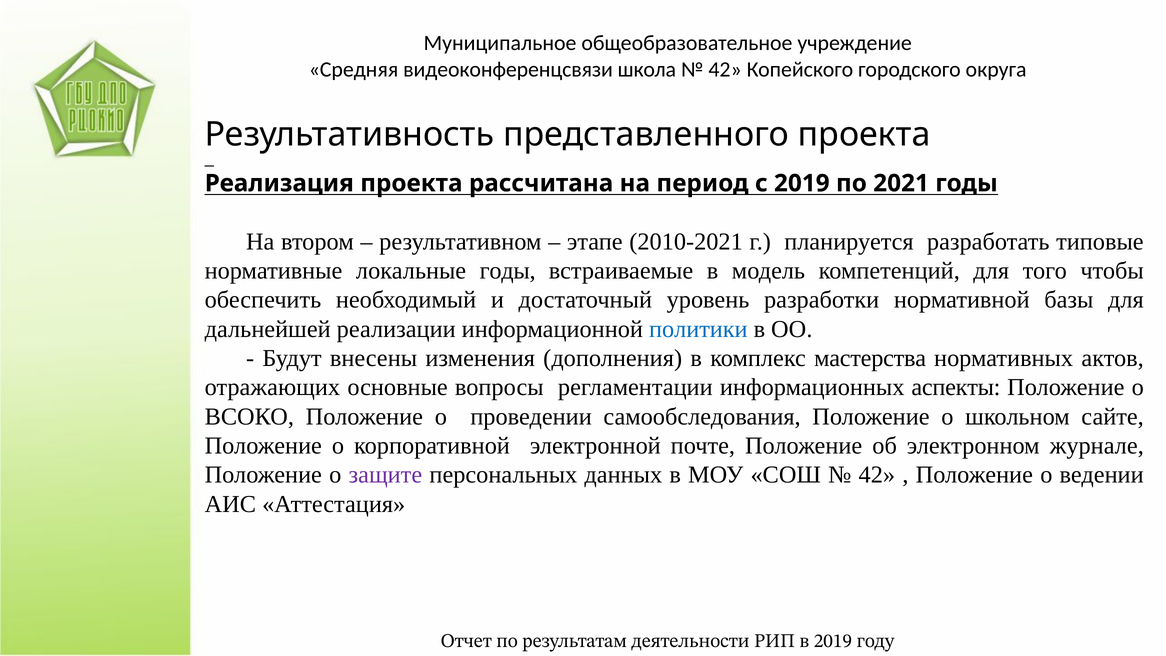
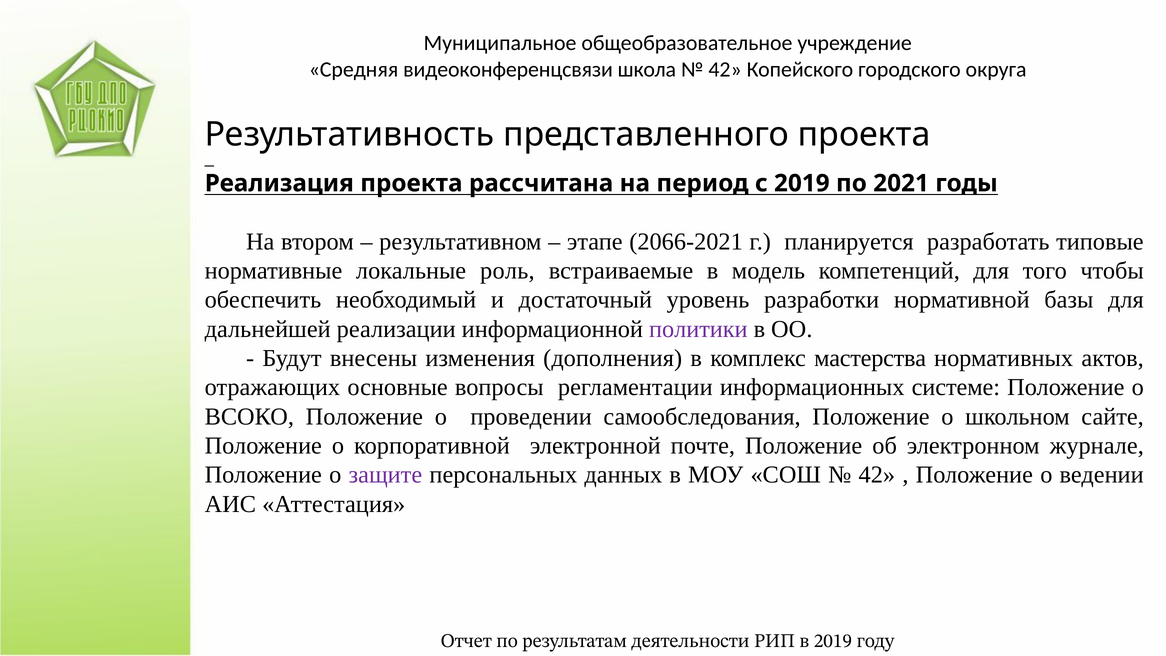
2010-2021: 2010-2021 -> 2066-2021 (686, 242)
локальные годы: годы -> роль (507, 271)
политики colour: blue -> purple (698, 329)
аспекты: аспекты -> системе (956, 387)
